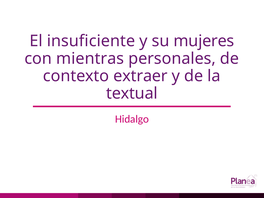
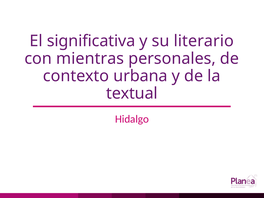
insuficiente: insuficiente -> significativa (91, 41)
mujeres: mujeres -> literario (204, 41)
extraer: extraer -> urbana (140, 76)
